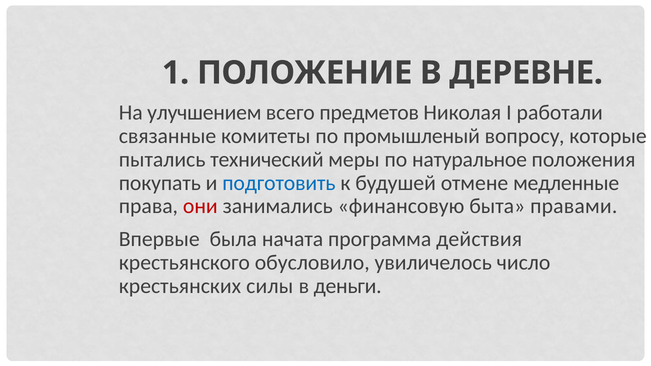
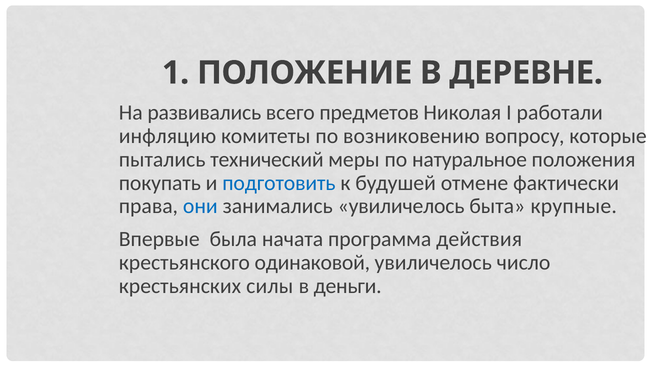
улучшением: улучшением -> развивались (204, 113)
связанные: связанные -> инфляцию (167, 136)
промышленый: промышленый -> возниковению (411, 136)
медленные: медленные -> фактически (566, 183)
они colour: red -> blue (200, 206)
занимались финансовую: финансовую -> увиличелось (401, 206)
правами: правами -> крупные (574, 206)
обусловило: обусловило -> одинаковой (312, 263)
